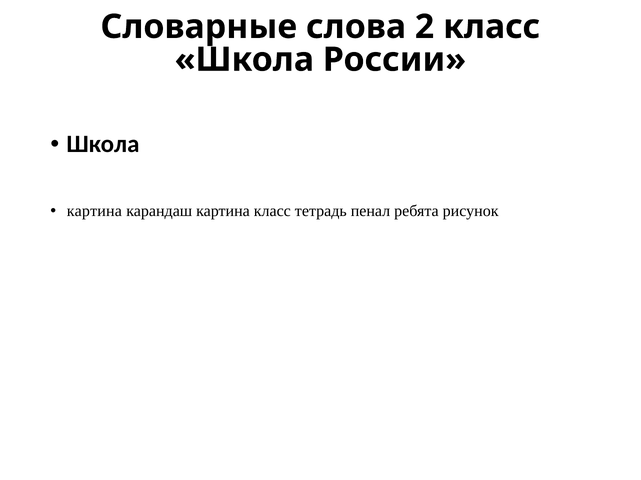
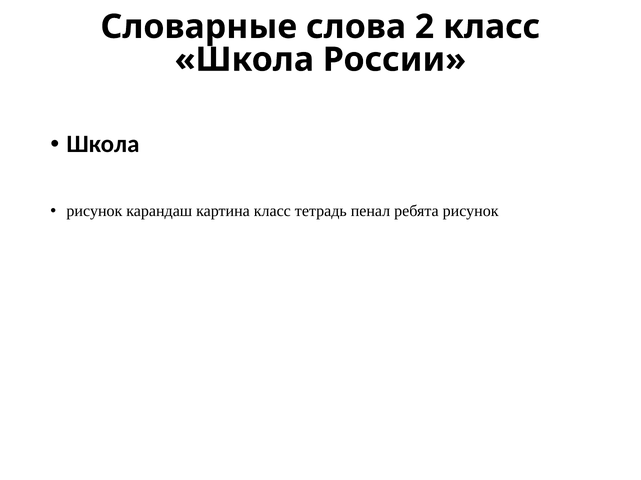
картина: картина -> рисунок (94, 211)
